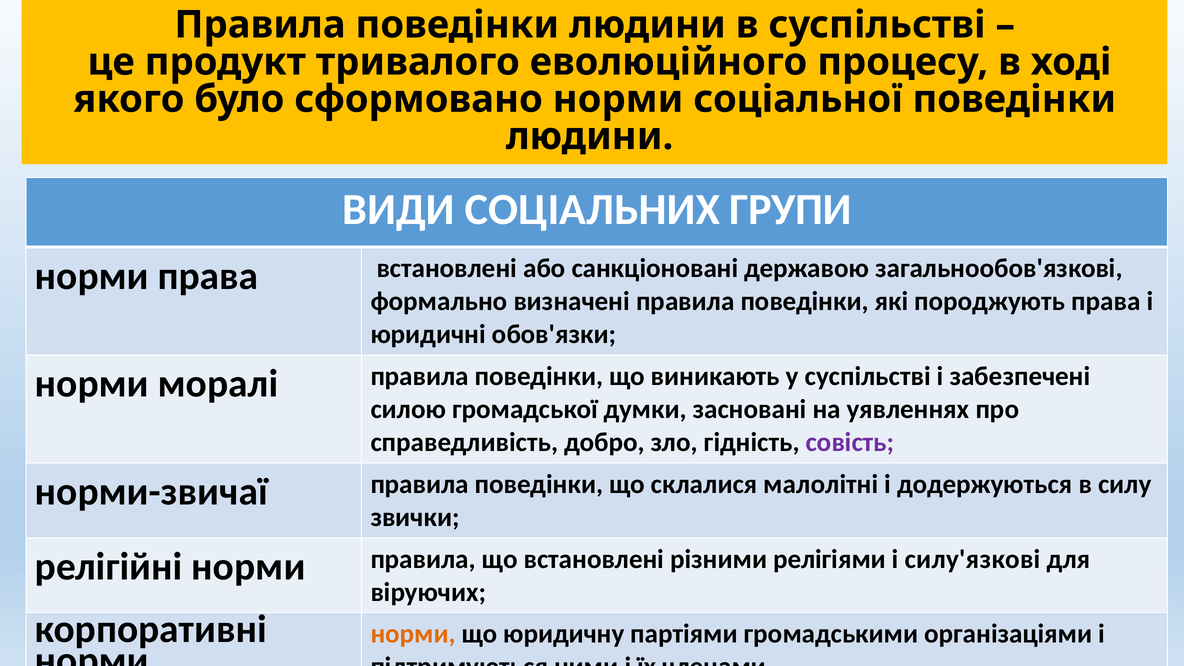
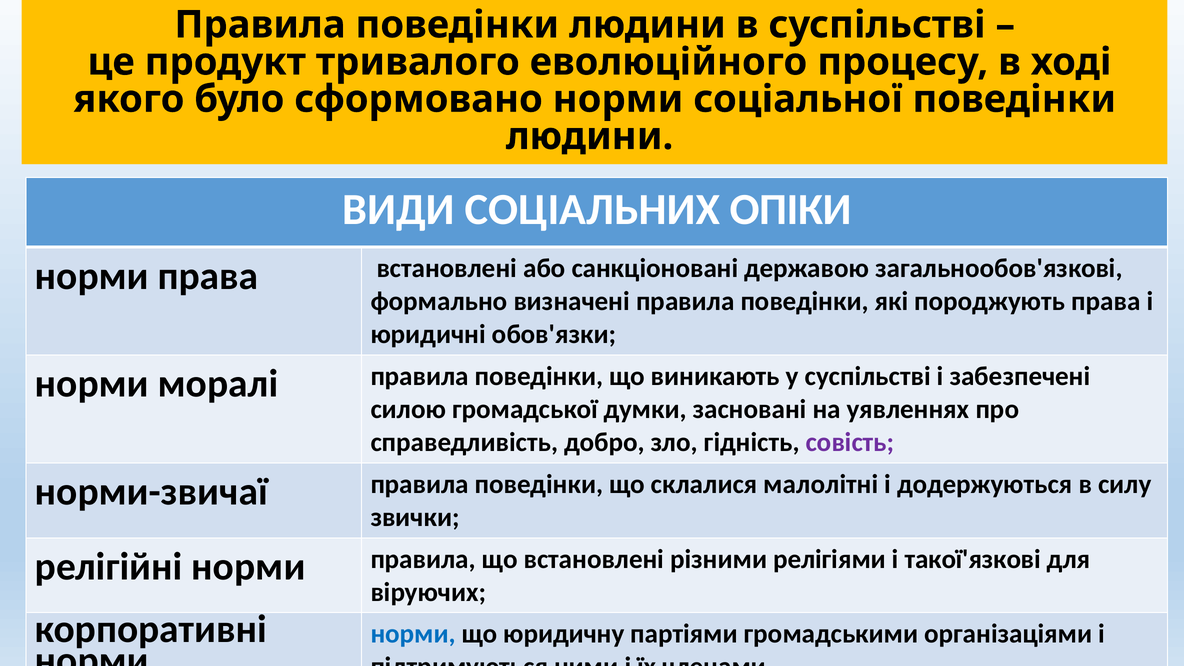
ГРУПИ: ГРУПИ -> ОПІКИ (791, 209)
силу'язкові: силу'язкові -> такої'язкові (973, 559)
норми colour: orange -> blue (413, 634)
